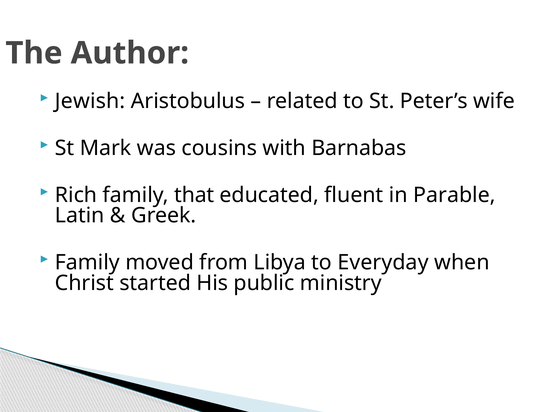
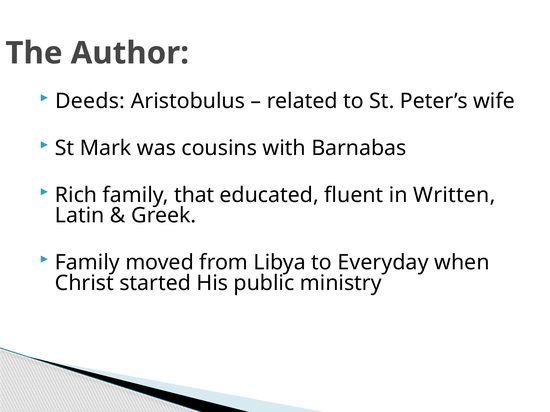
Jewish: Jewish -> Deeds (90, 101)
Parable: Parable -> Written (454, 195)
